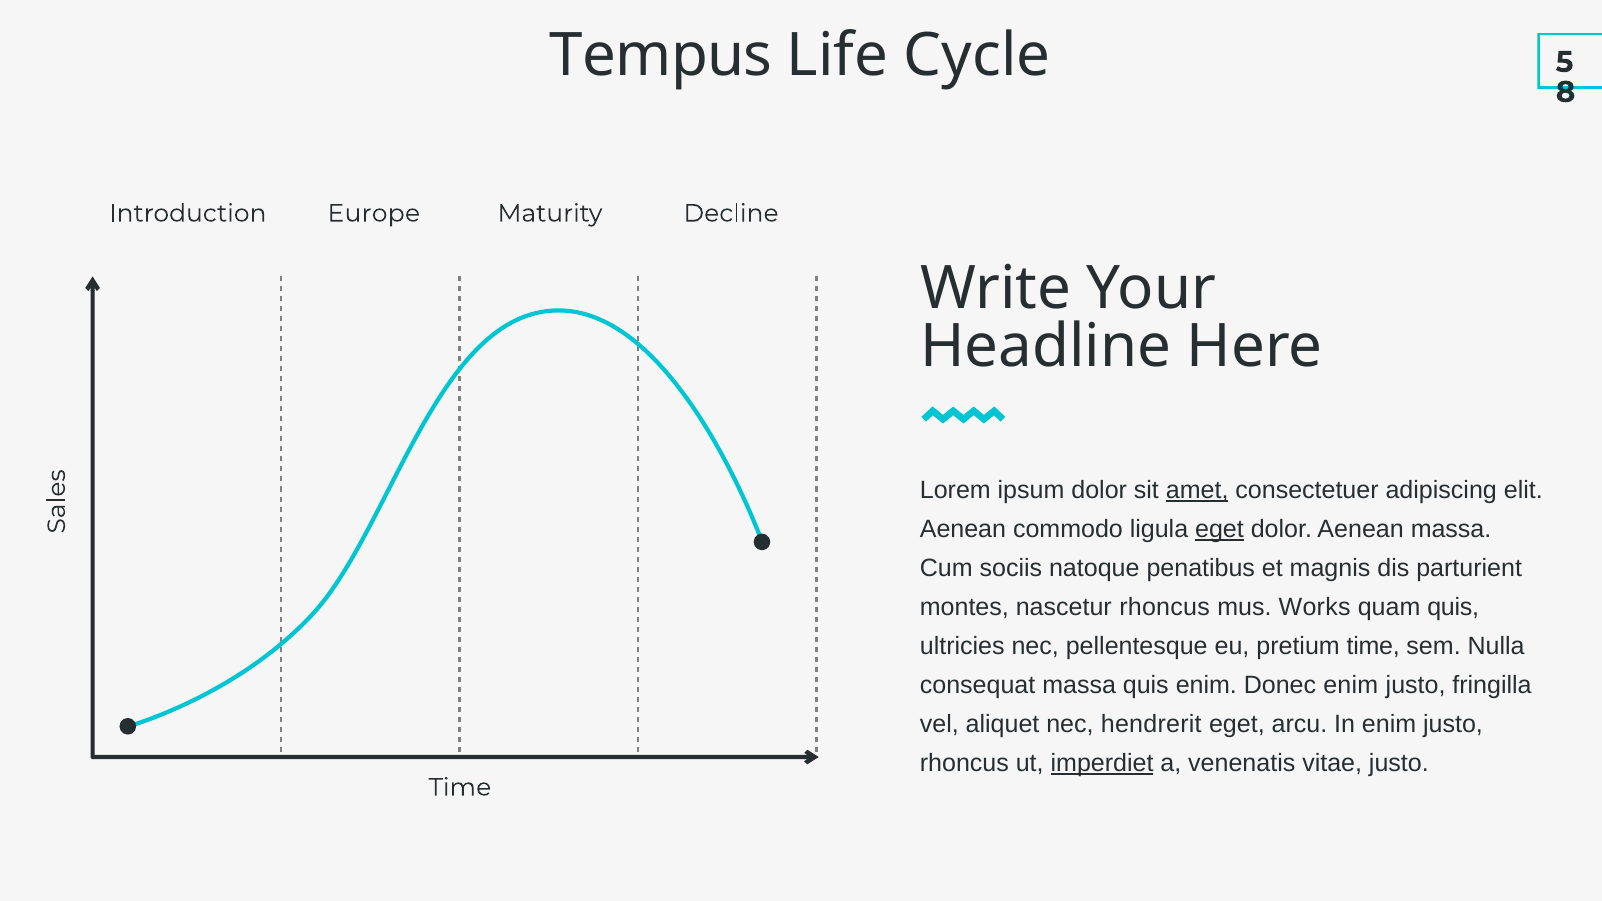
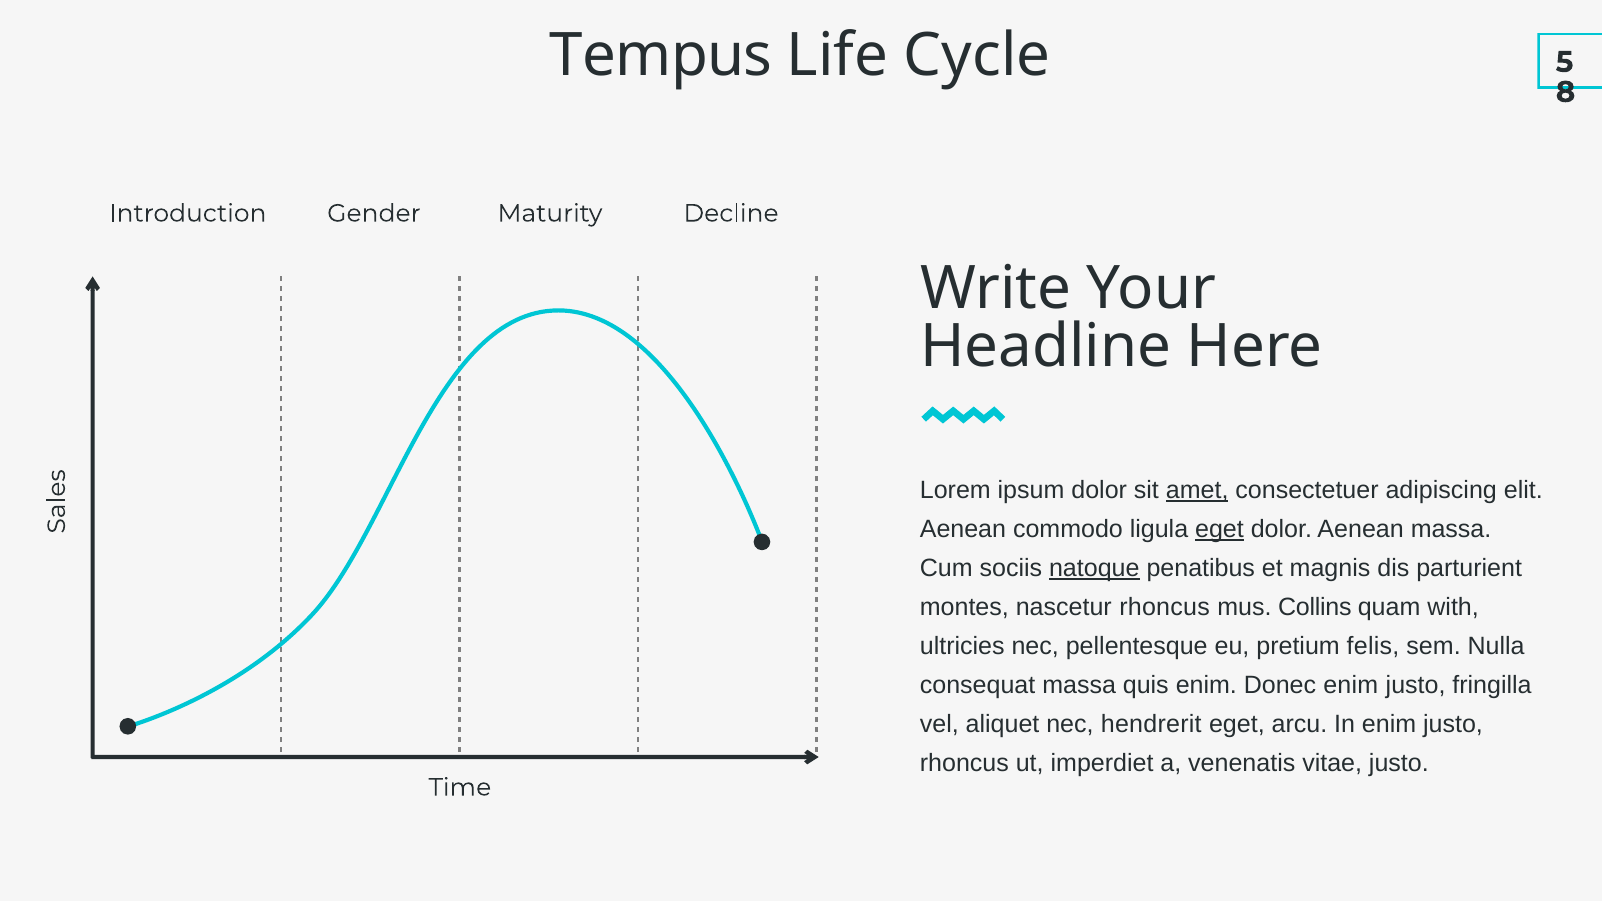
Europe: Europe -> Gender (374, 213)
natoque underline: none -> present (1094, 568)
Works: Works -> Collins (1315, 607)
quam quis: quis -> with (1453, 607)
pretium time: time -> felis (1373, 646)
imperdiet underline: present -> none (1102, 763)
